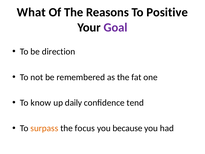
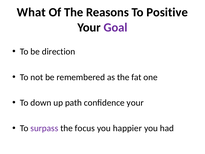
know: know -> down (41, 103)
daily: daily -> path (74, 103)
confidence tend: tend -> your (135, 103)
surpass colour: orange -> purple (44, 128)
because: because -> happier (127, 128)
